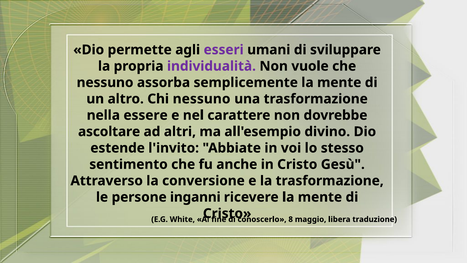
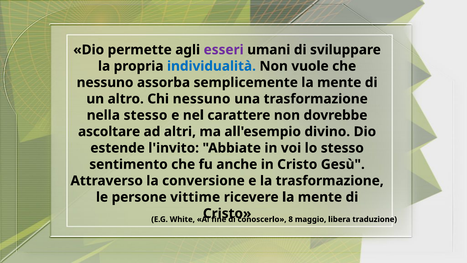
individualità colour: purple -> blue (211, 66)
nella essere: essere -> stesso (146, 115)
inganni: inganni -> vittime (195, 197)
